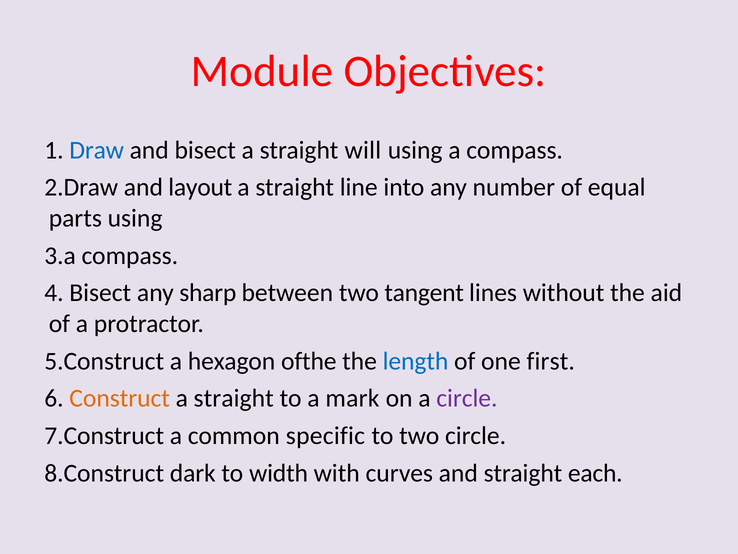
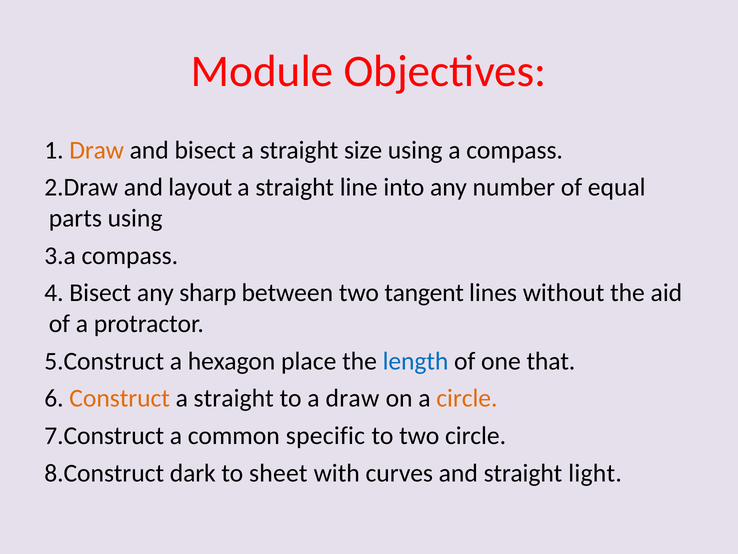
Draw colour: blue -> orange (97, 150)
will: will -> size (363, 150)
ofthe: ofthe -> place (309, 361)
first: first -> that (551, 361)
a mark: mark -> draw (352, 398)
circle colour: purple -> orange (467, 398)
width: width -> sheet (278, 473)
each: each -> light (595, 473)
